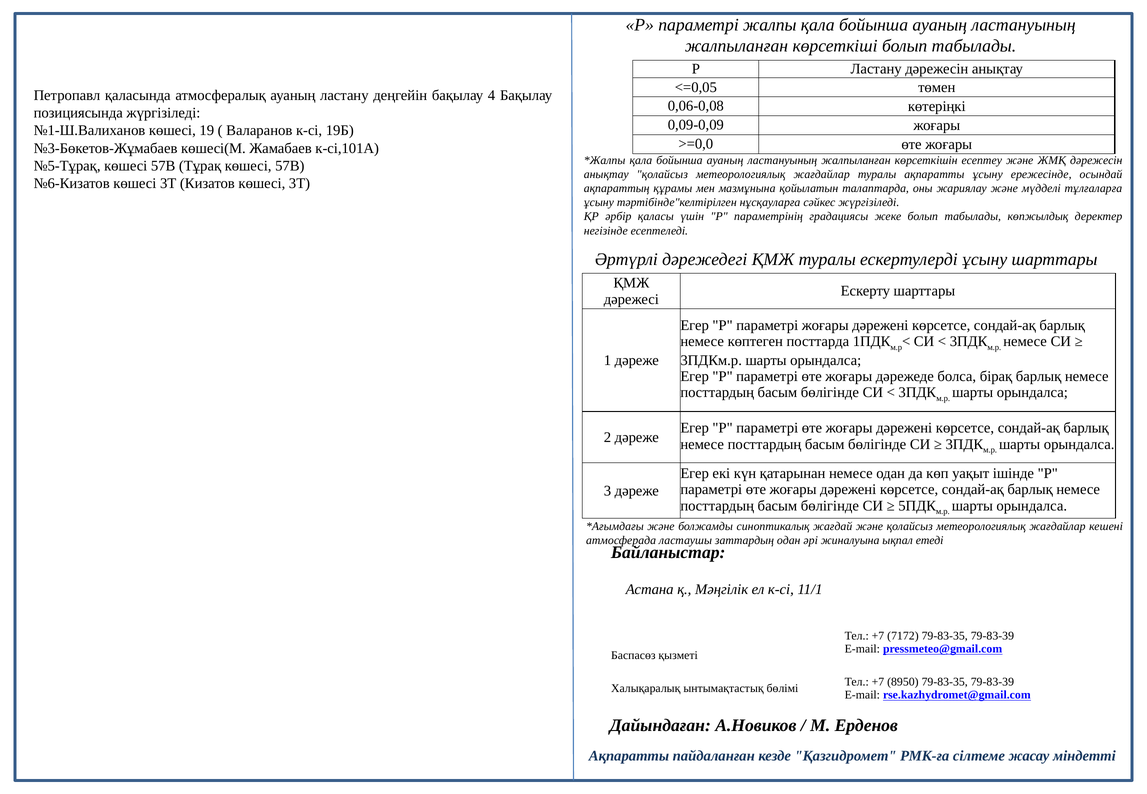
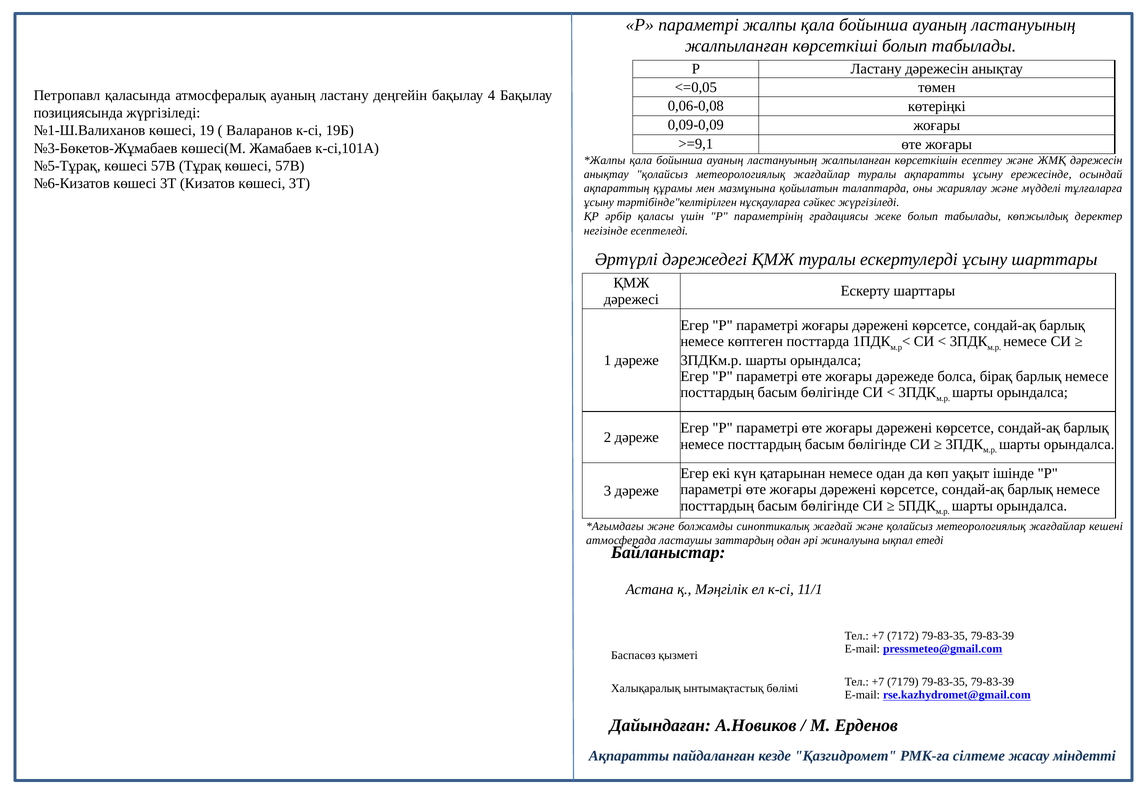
>=0,0: >=0,0 -> >=9,1 (696, 144)
8950: 8950 -> 7179 (903, 682)
